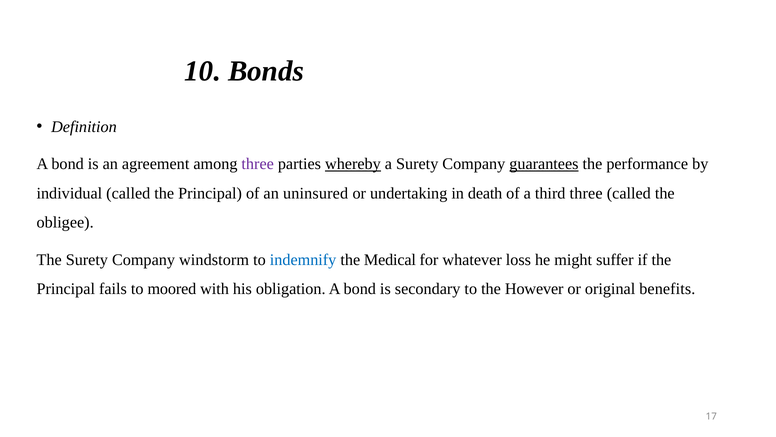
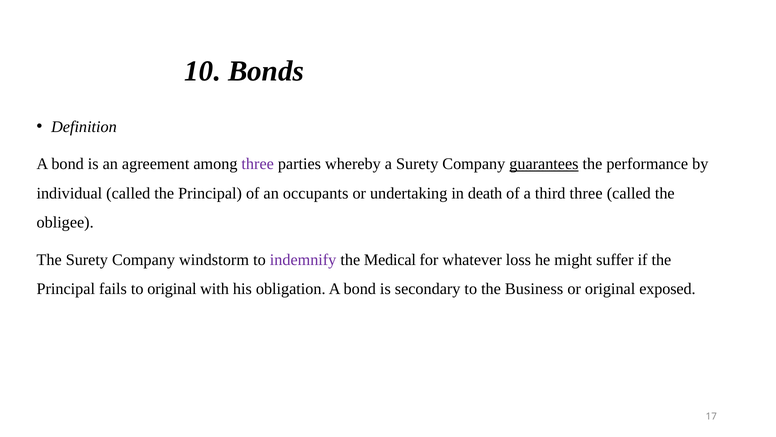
whereby underline: present -> none (353, 164)
uninsured: uninsured -> occupants (316, 193)
indemnify colour: blue -> purple (303, 259)
to moored: moored -> original (172, 289)
However: However -> Business (534, 289)
benefits: benefits -> exposed (667, 289)
